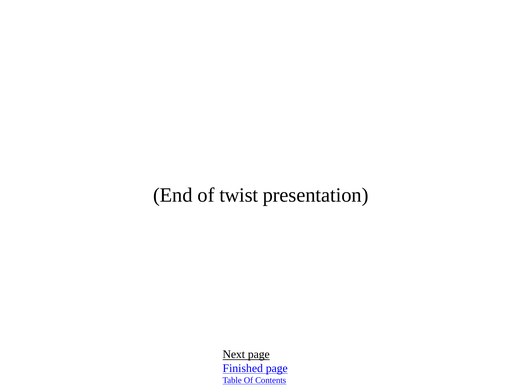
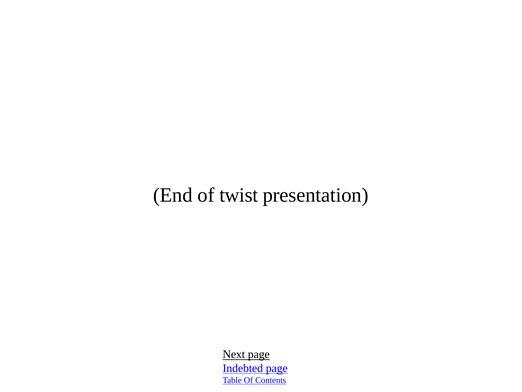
Finished: Finished -> Indebted (243, 368)
